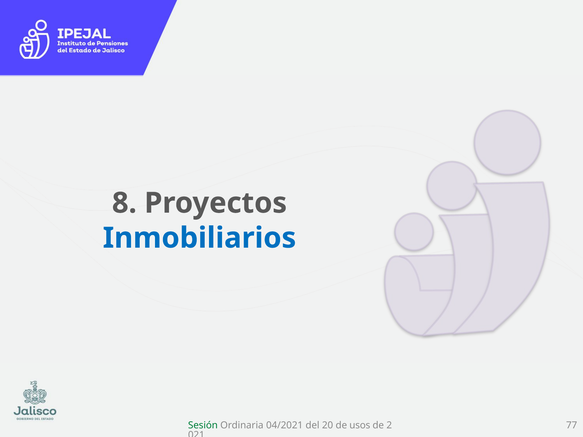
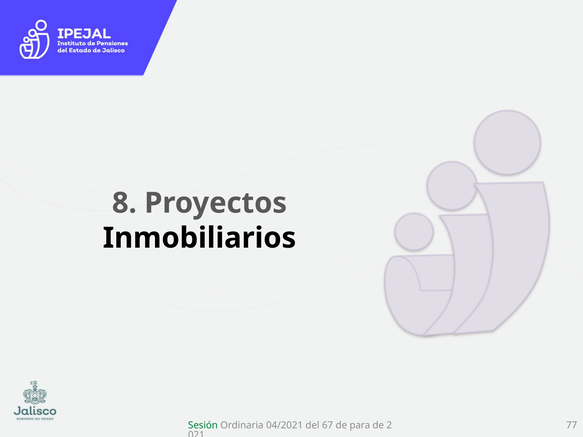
Inmobiliarios colour: blue -> black (199, 238)
20: 20 -> 67 (328, 425)
usos: usos -> para (360, 425)
